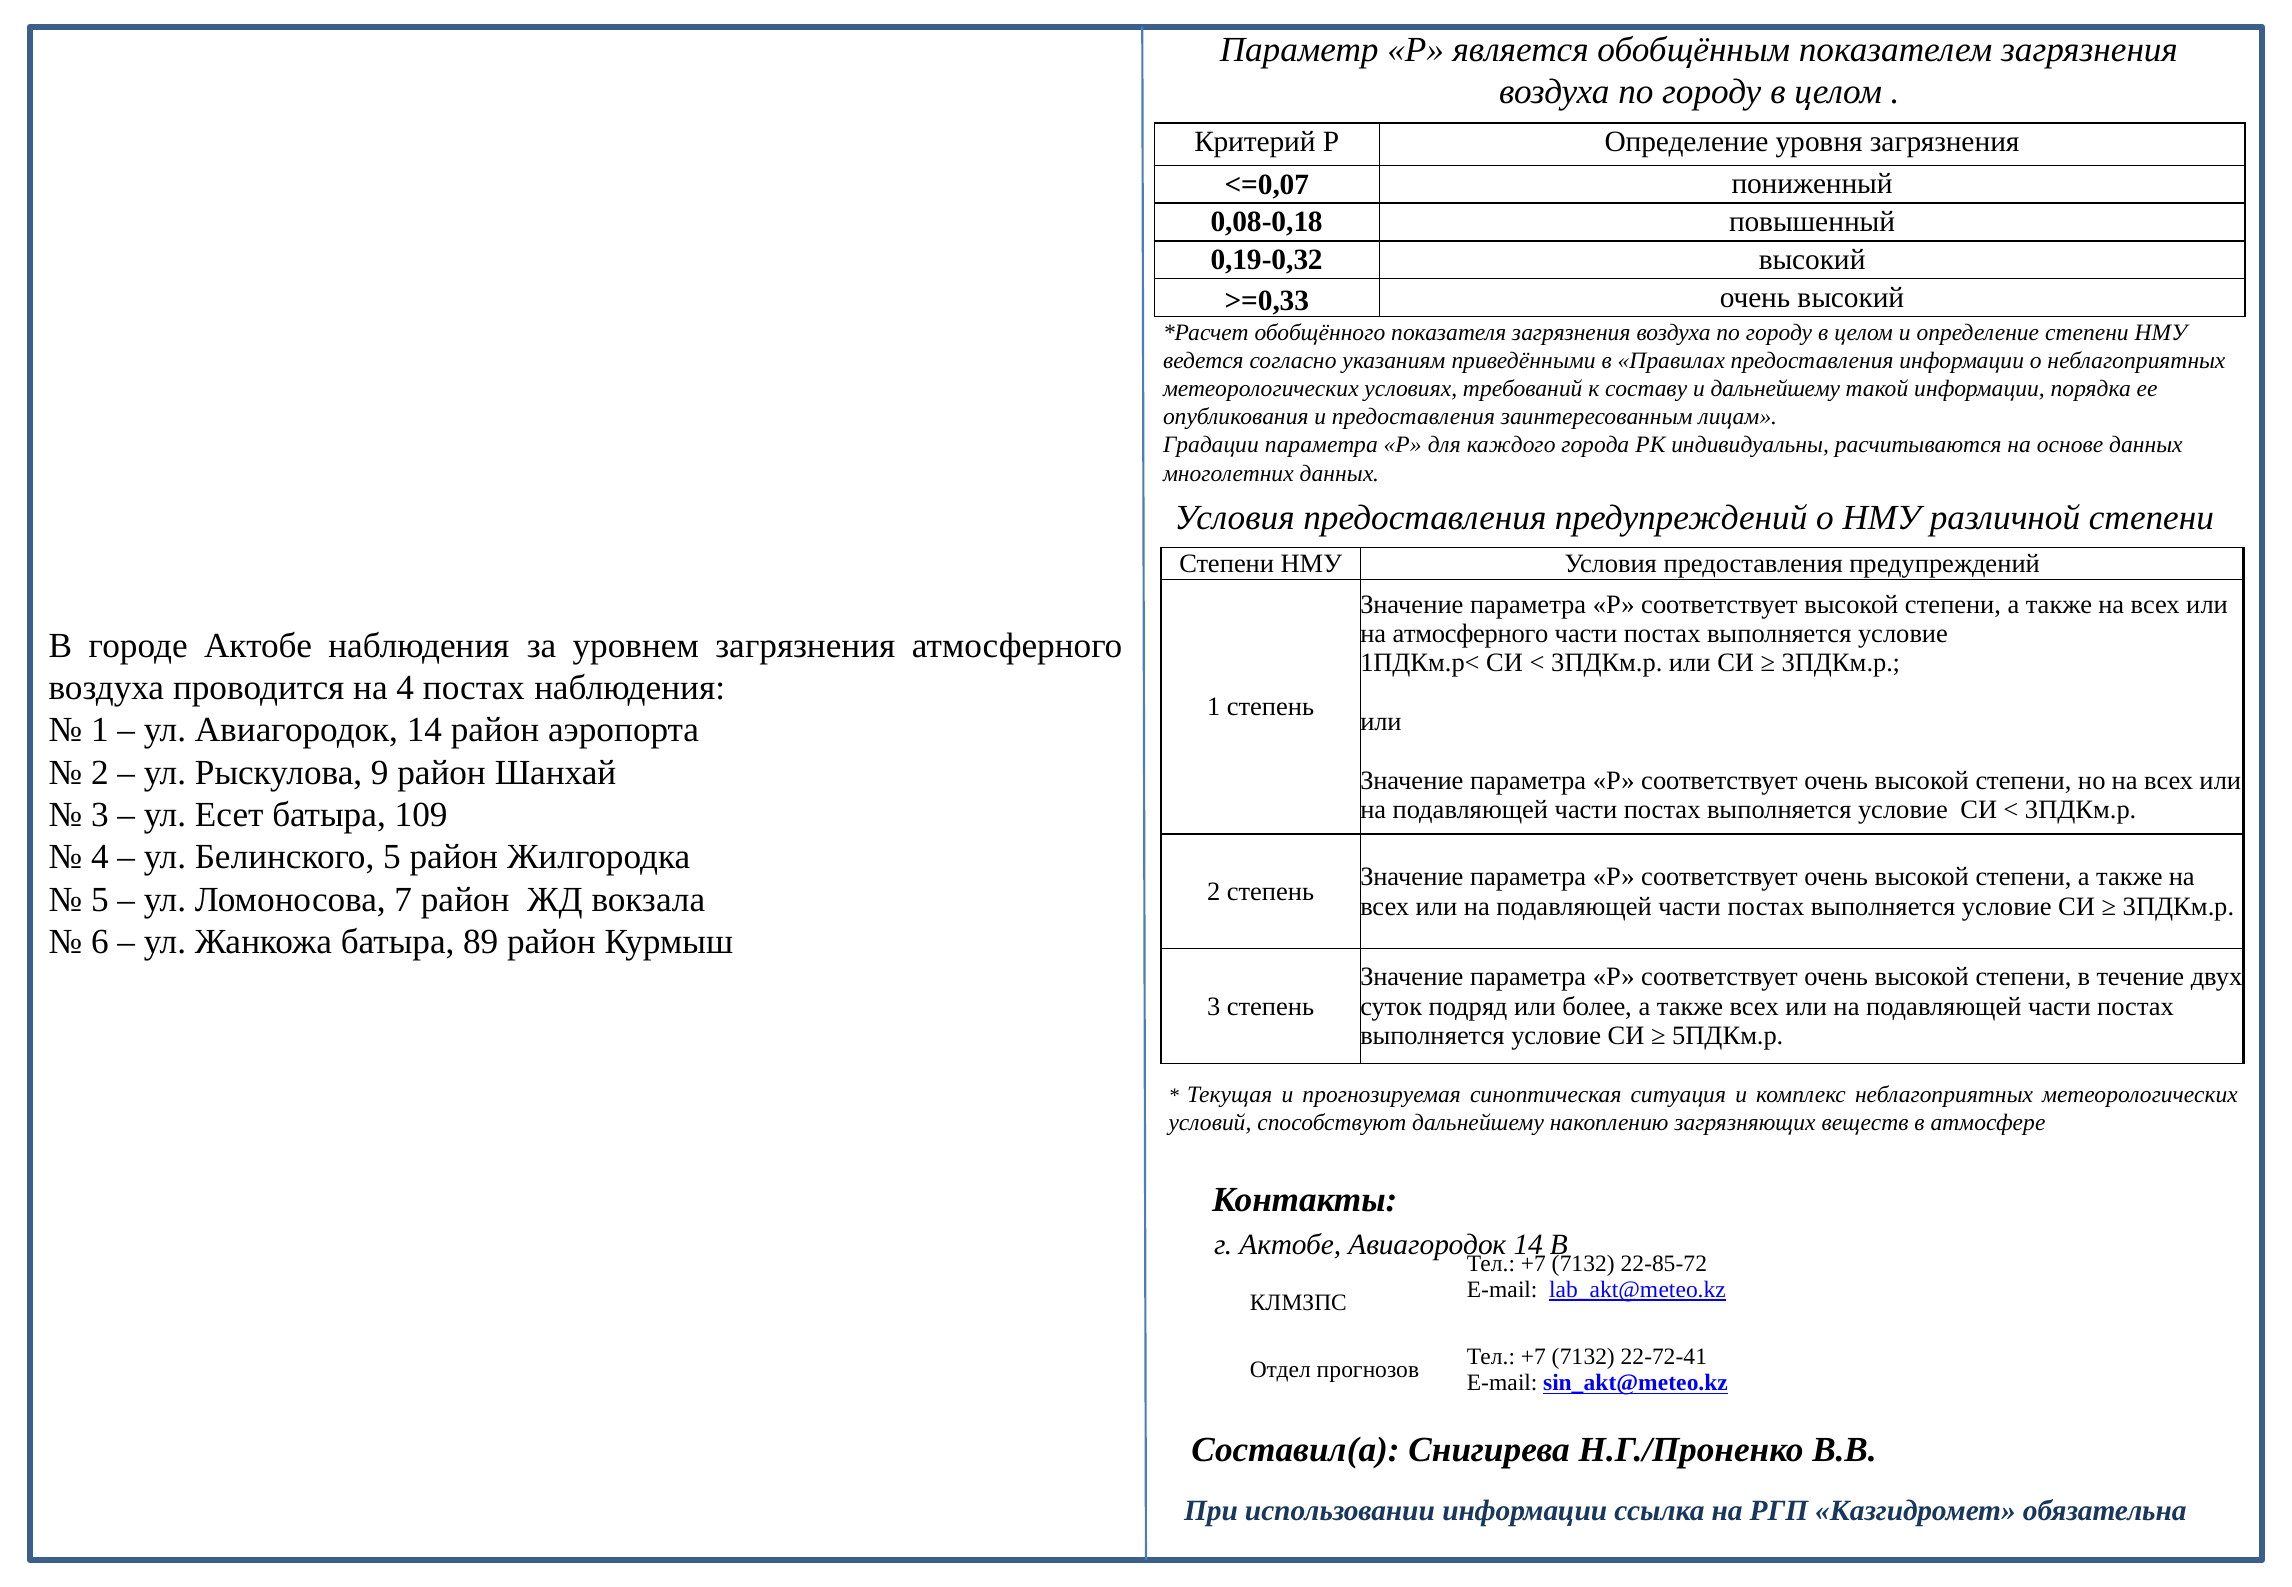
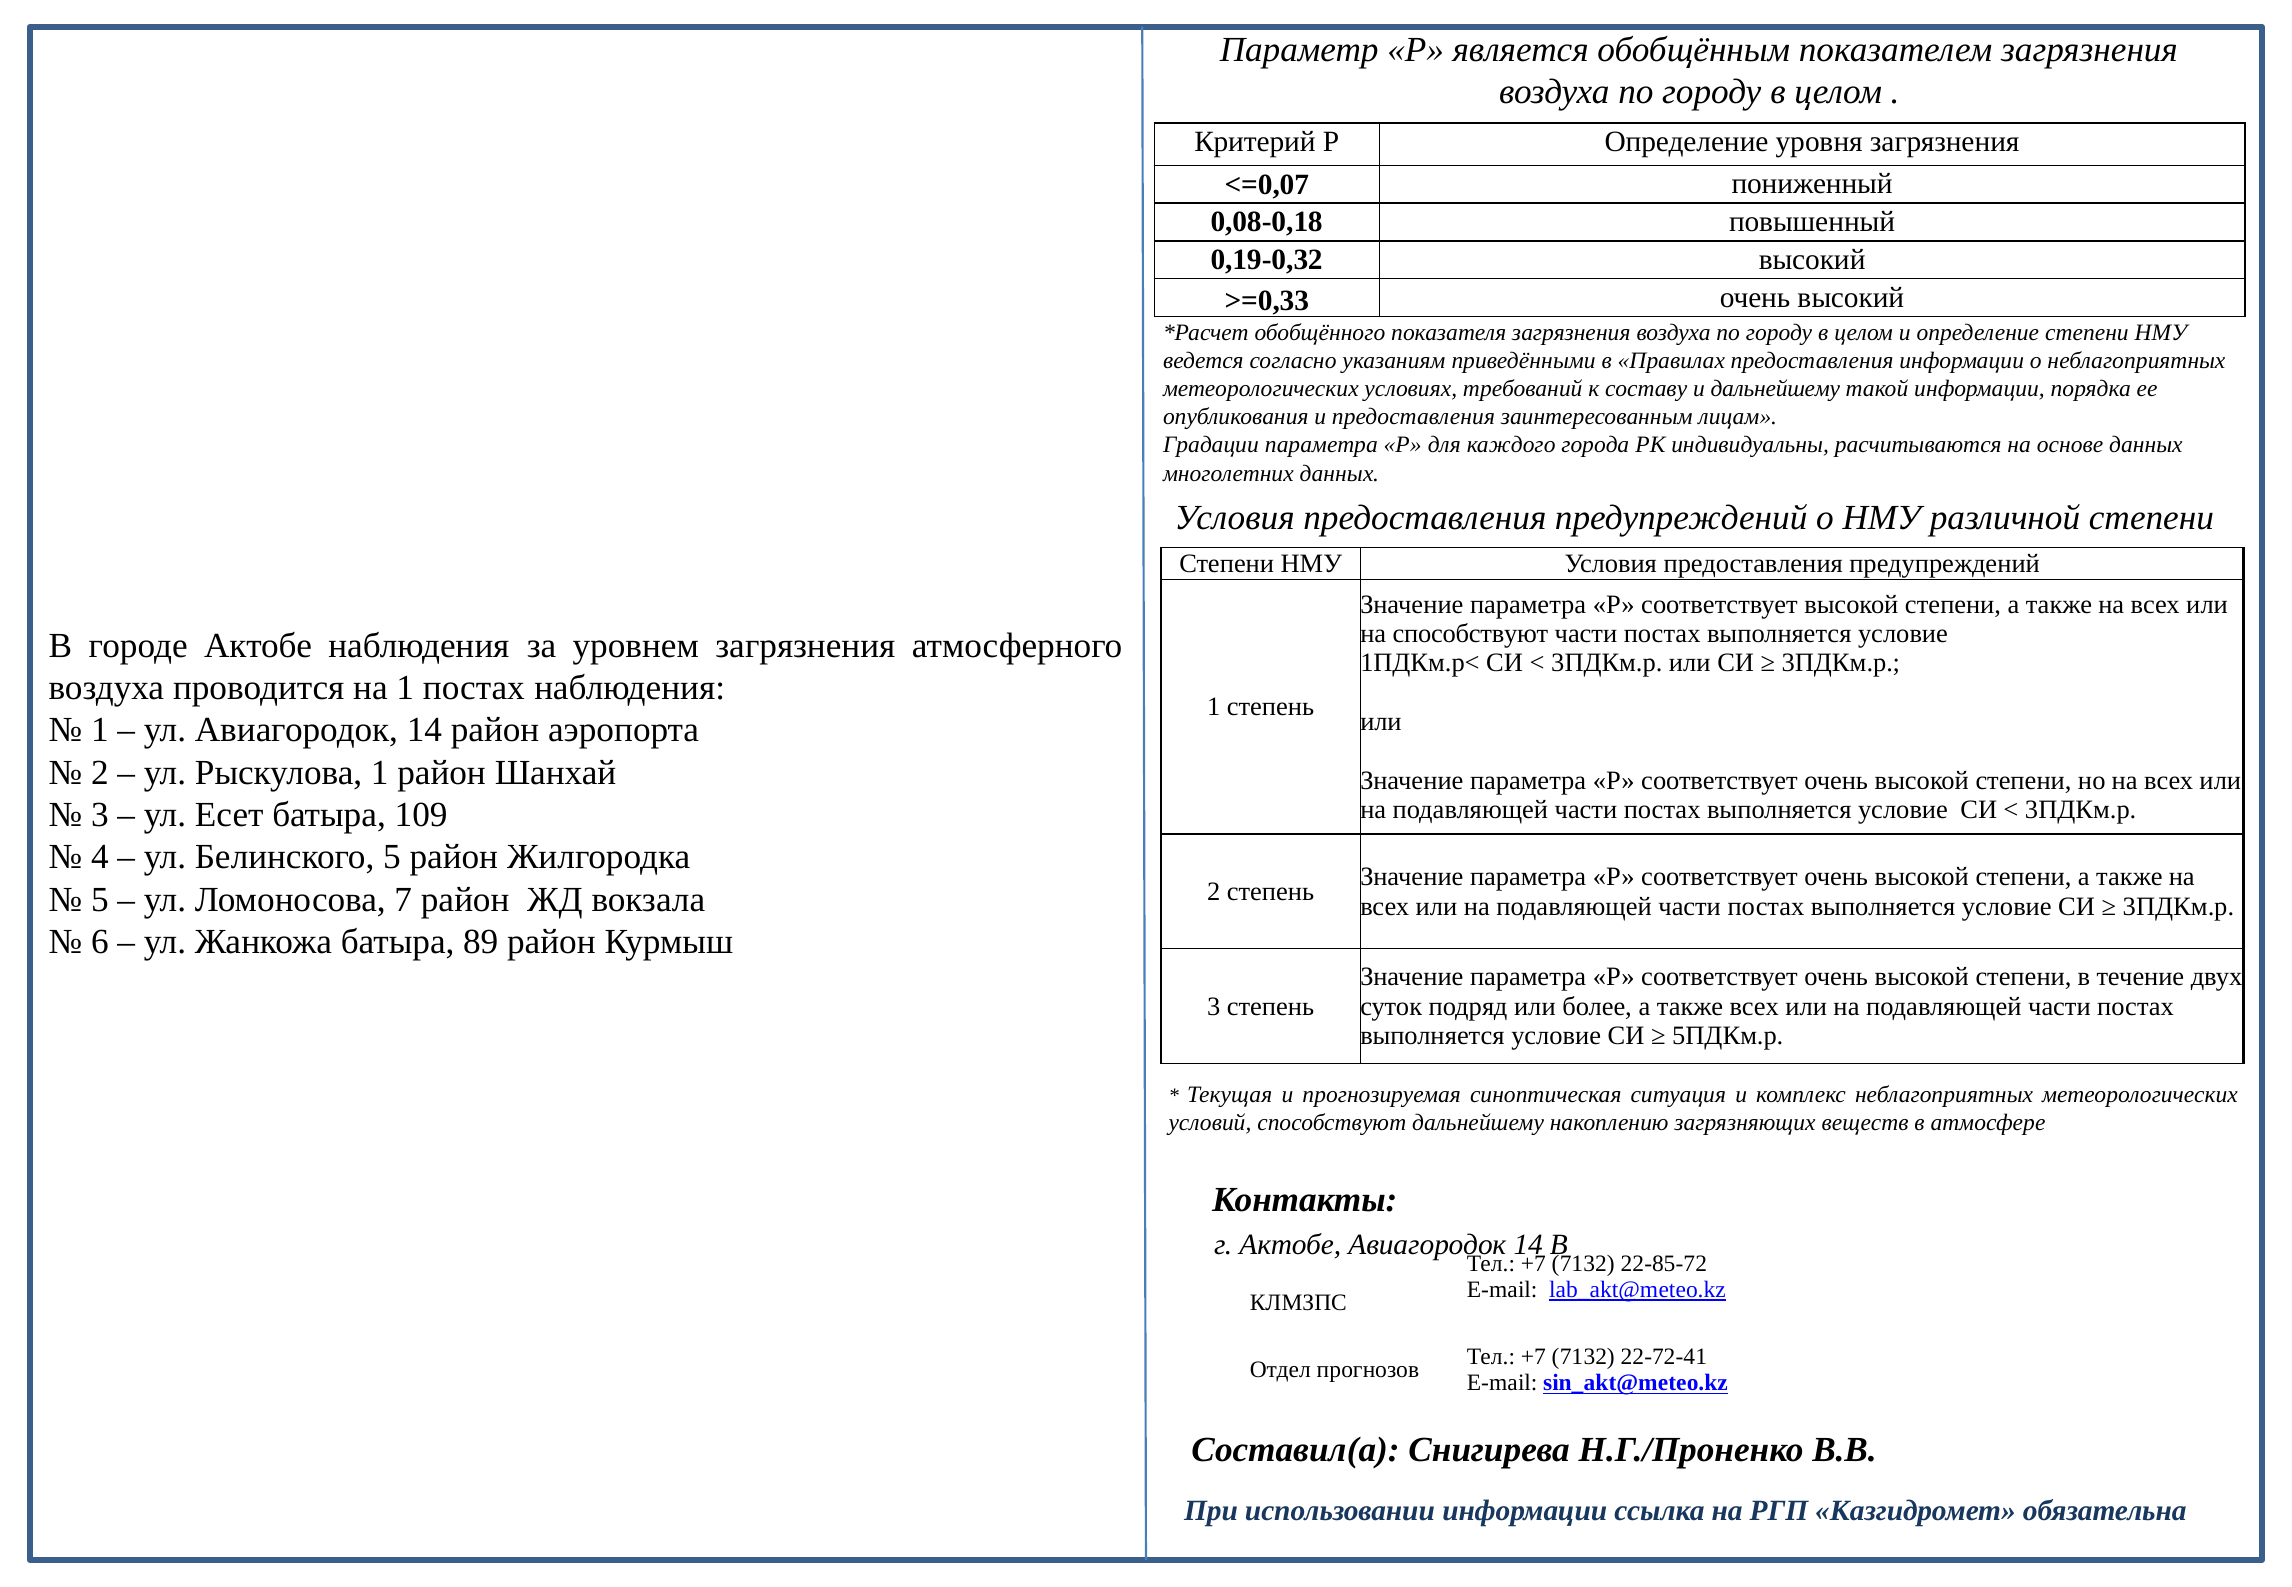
на атмосферного: атмосферного -> способствуют (1471, 634)
на 4: 4 -> 1 (405, 688)
Рыскулова 9: 9 -> 1 (380, 773)
